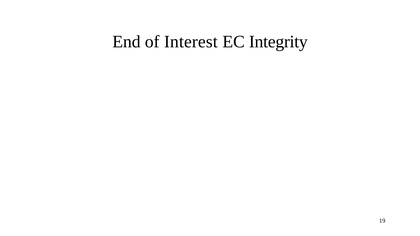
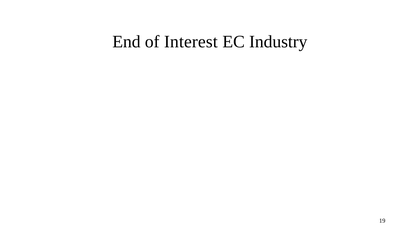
Integrity: Integrity -> Industry (278, 42)
